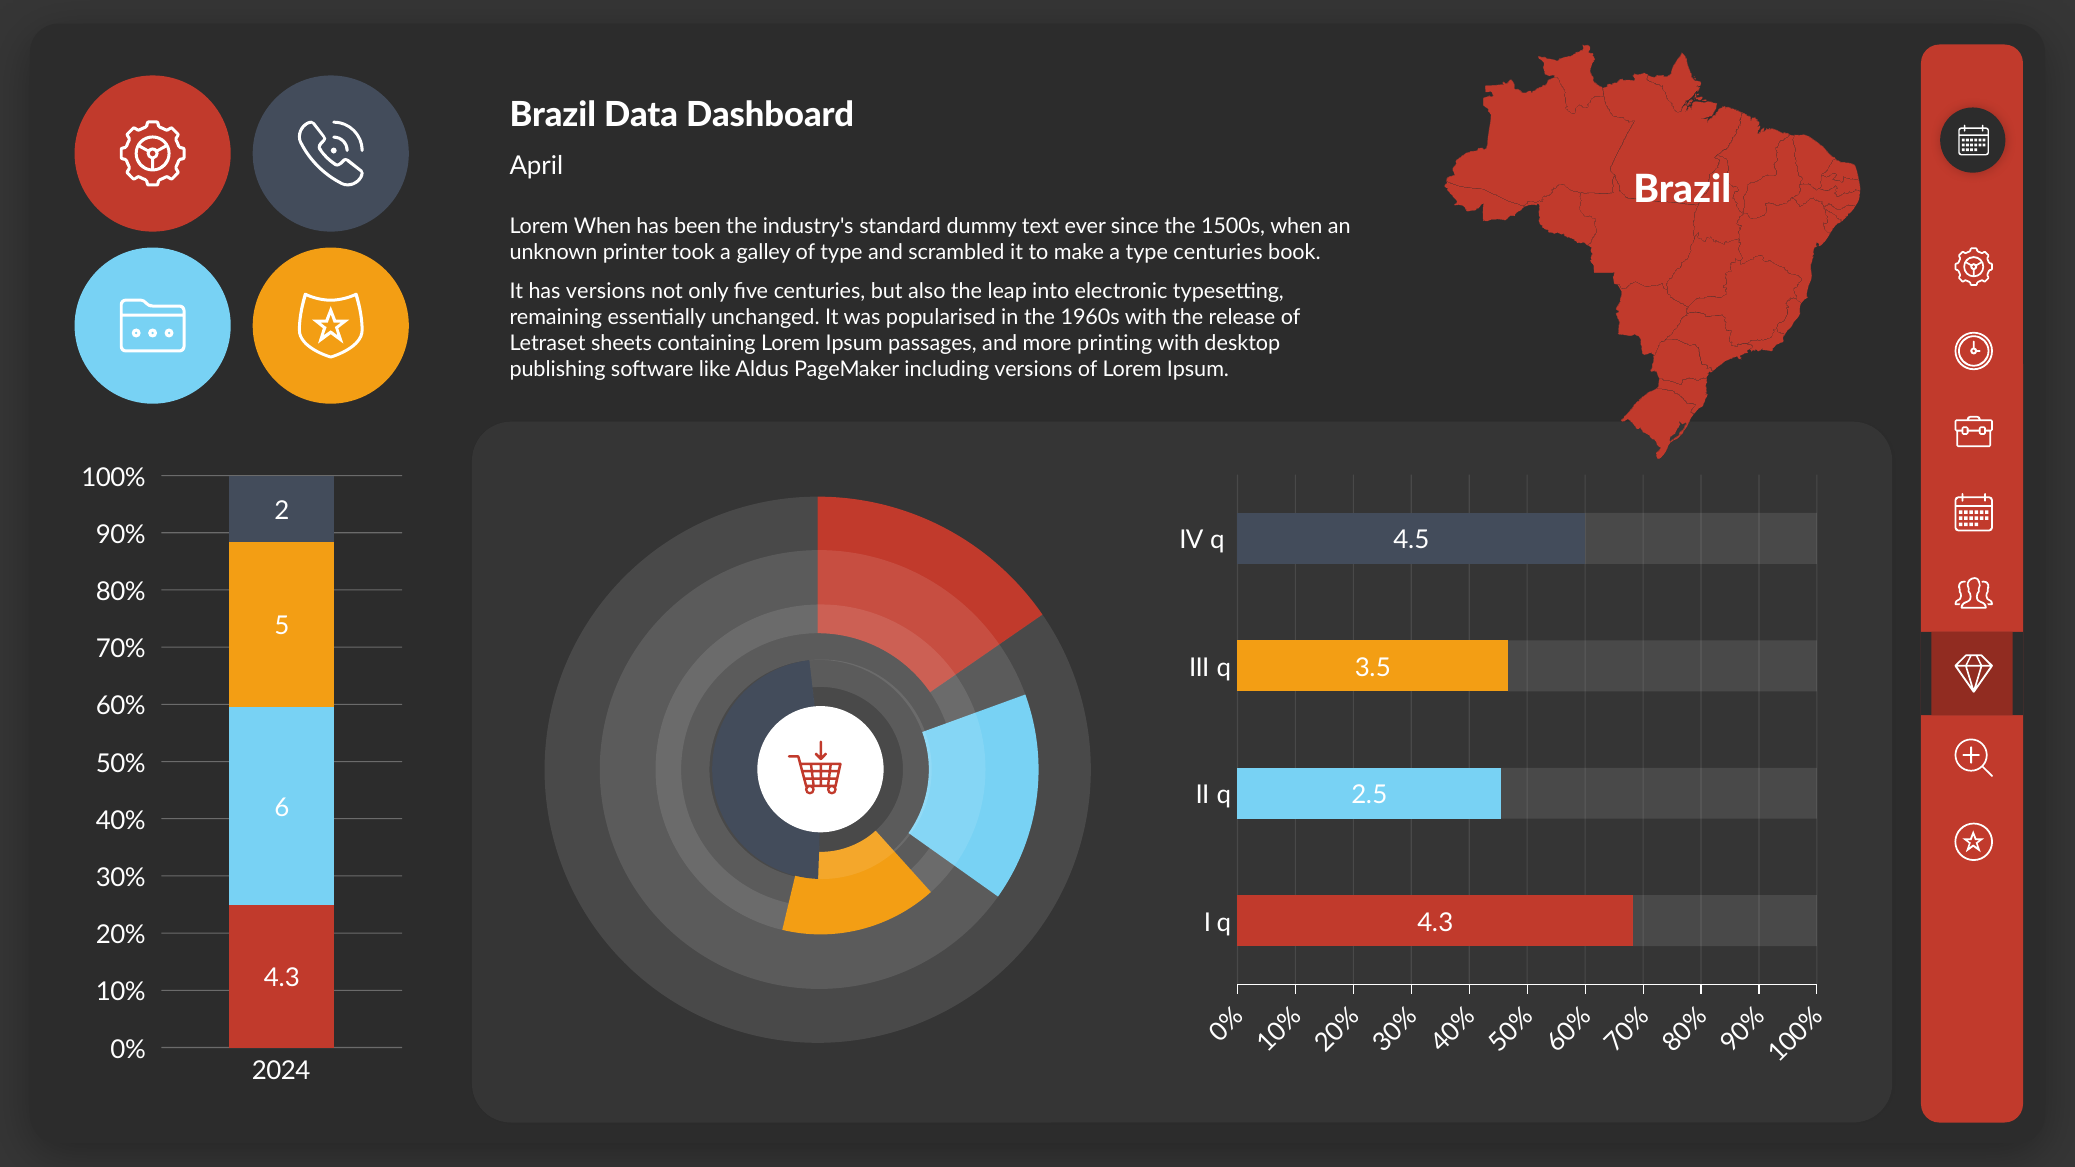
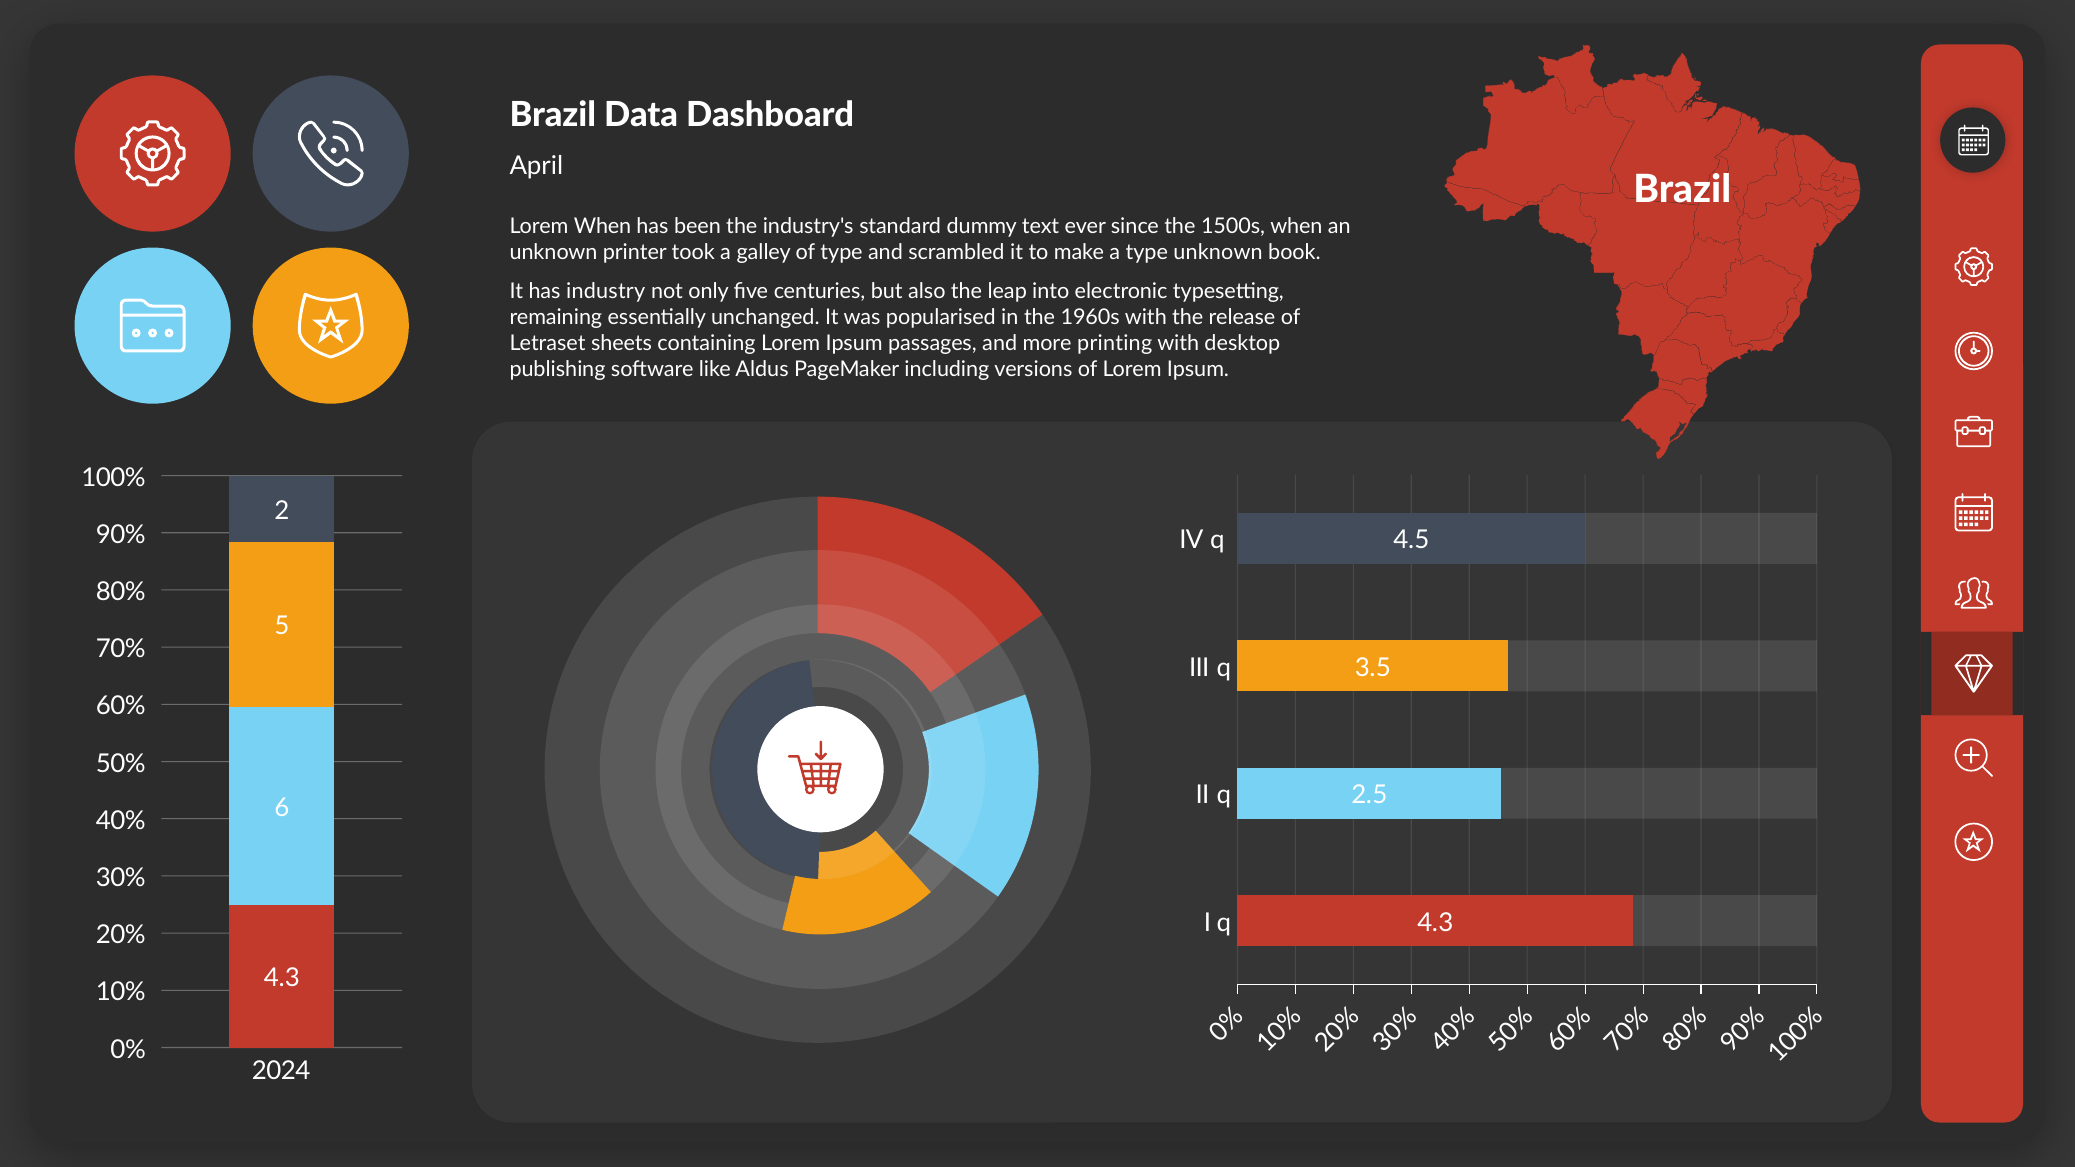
type centuries: centuries -> unknown (1218, 252)
has versions: versions -> industry (606, 291)
